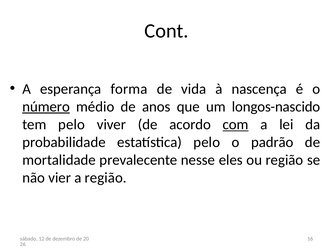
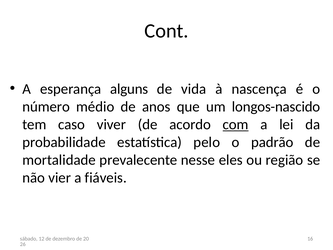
forma: forma -> alguns (129, 89)
número underline: present -> none (46, 107)
tem pelo: pelo -> caso (72, 124)
a região: região -> fiáveis (106, 178)
